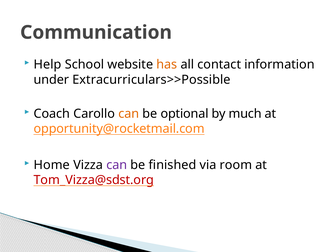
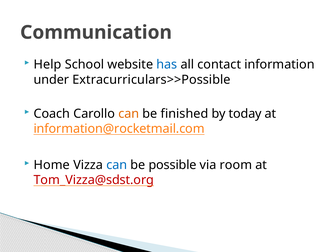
has colour: orange -> blue (167, 65)
optional: optional -> finished (184, 114)
much: much -> today (245, 114)
opportunity@rocketmail.com: opportunity@rocketmail.com -> information@rocketmail.com (119, 129)
can colour: purple -> blue (117, 165)
finished: finished -> possible (173, 165)
